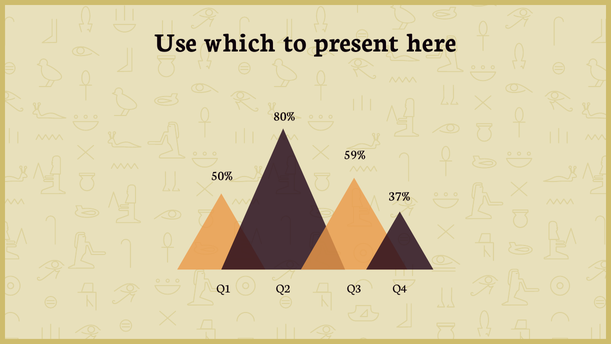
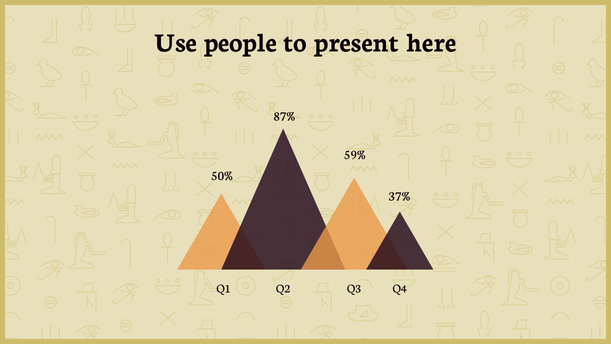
which: which -> people (240, 43)
80%: 80% -> 87% (284, 116)
